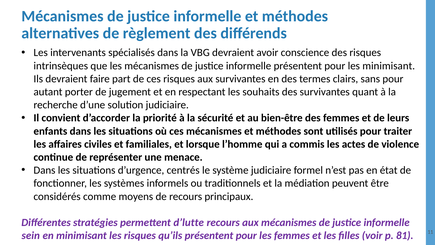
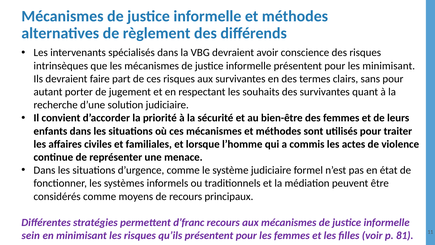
d’urgence centrés: centrés -> comme (183, 170)
d’lutte: d’lutte -> d’franc (189, 222)
